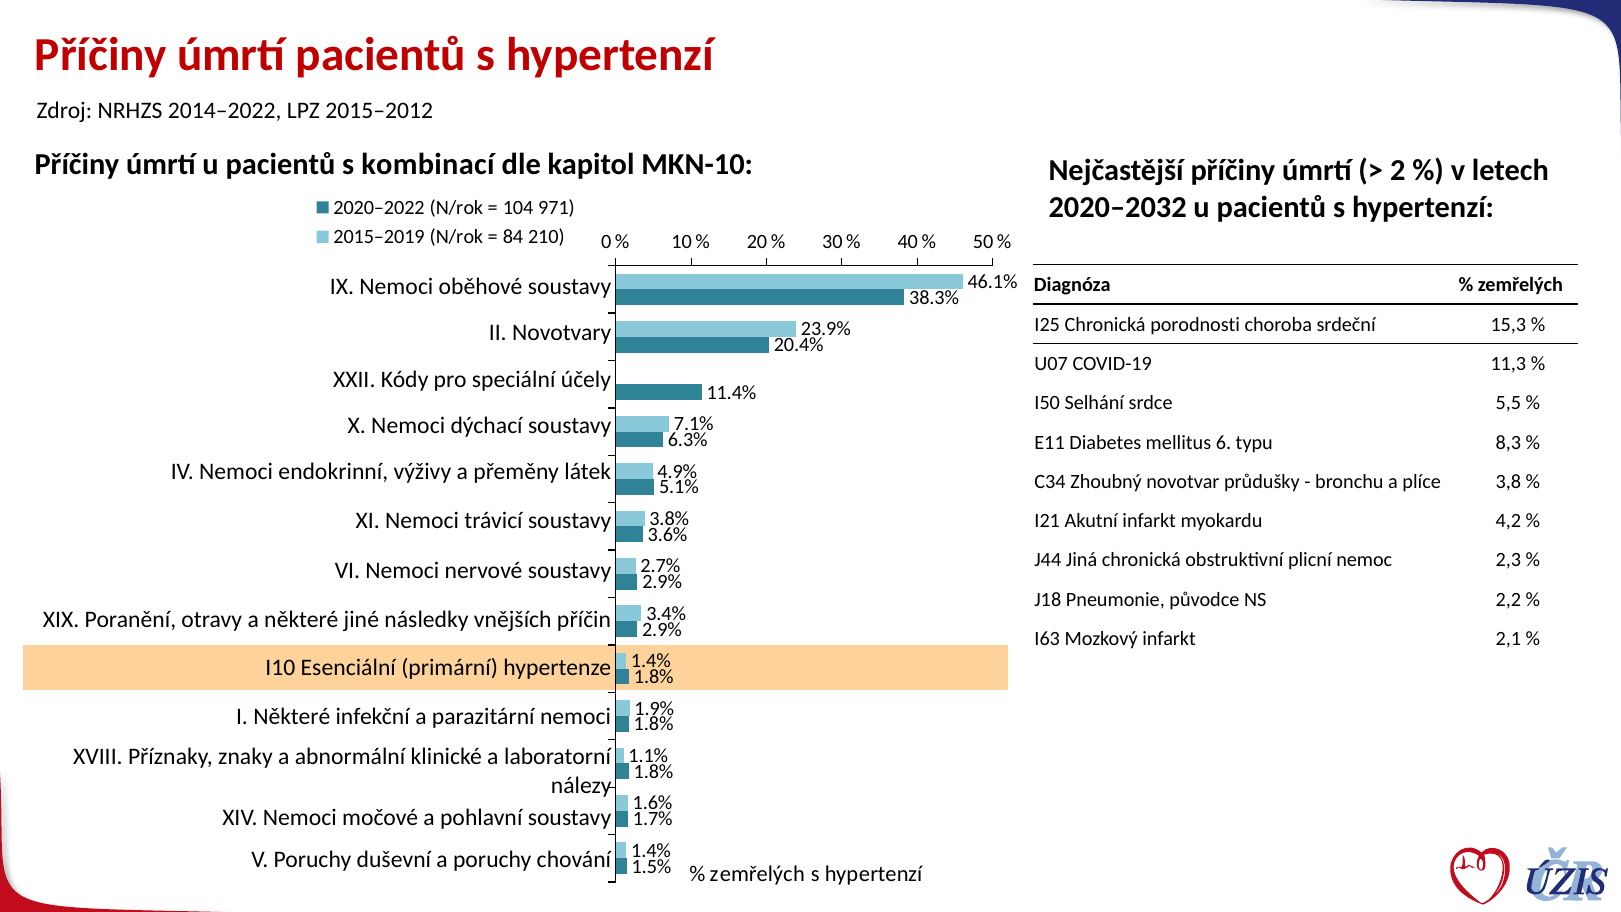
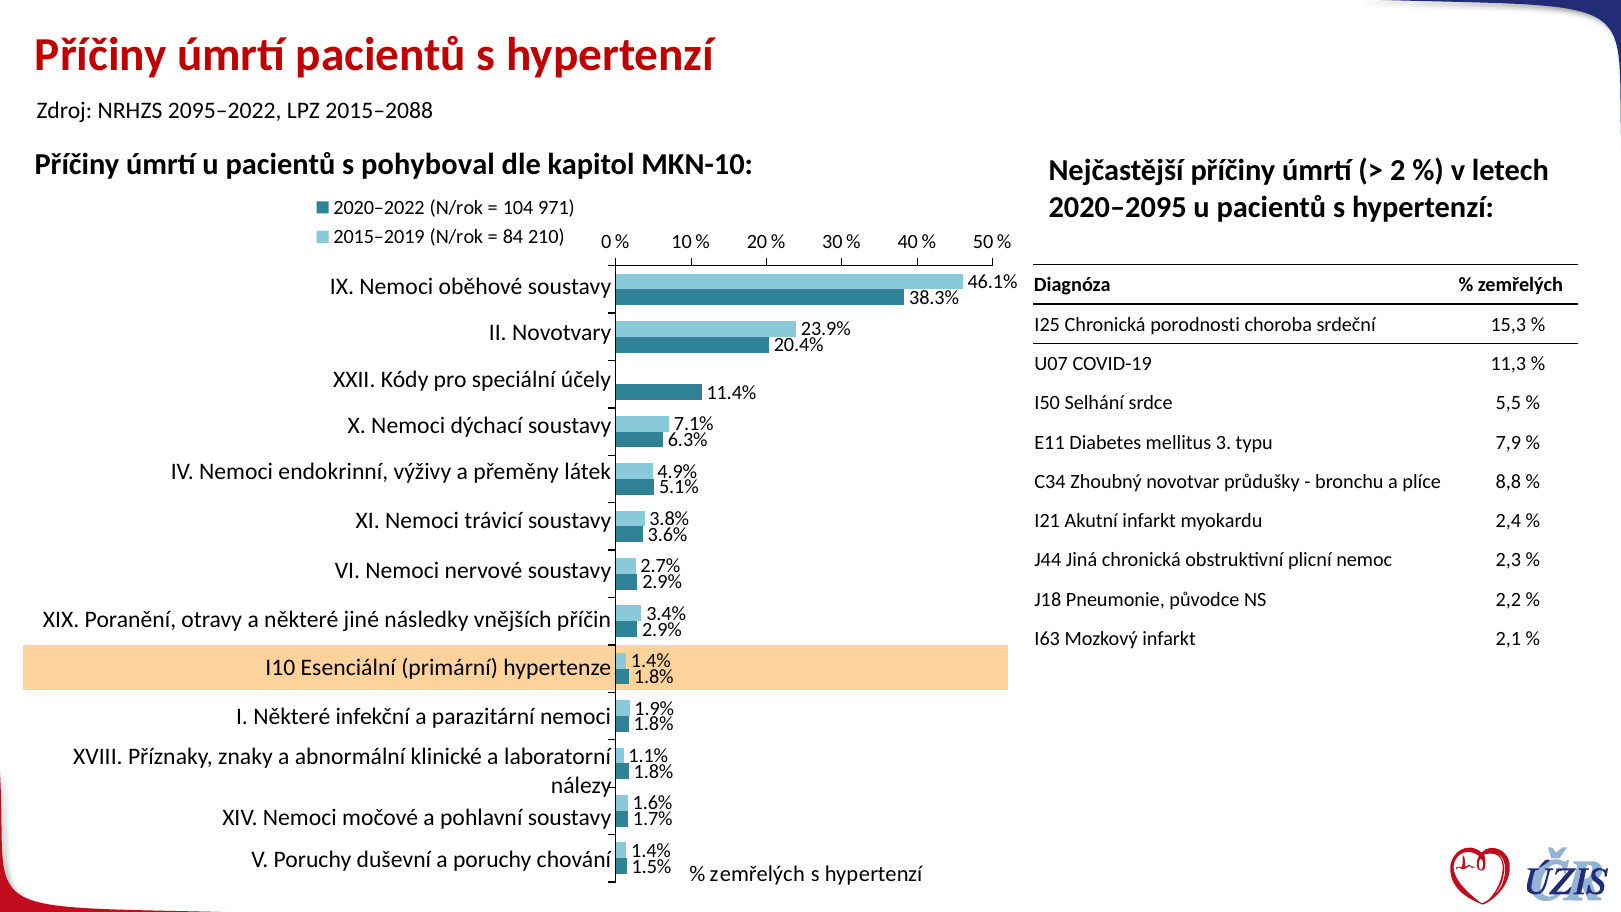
2014–2022: 2014–2022 -> 2095–2022 (225, 110)
2015–2012: 2015–2012 -> 2015–2088 (379, 110)
kombinací: kombinací -> pohyboval (428, 164)
2020–2032: 2020–2032 -> 2020–2095 (1118, 207)
6: 6 -> 3 (1224, 442)
8,3: 8,3 -> 7,9 (1508, 442)
3,8: 3,8 -> 8,8 (1508, 482)
4,2: 4,2 -> 2,4 (1508, 521)
